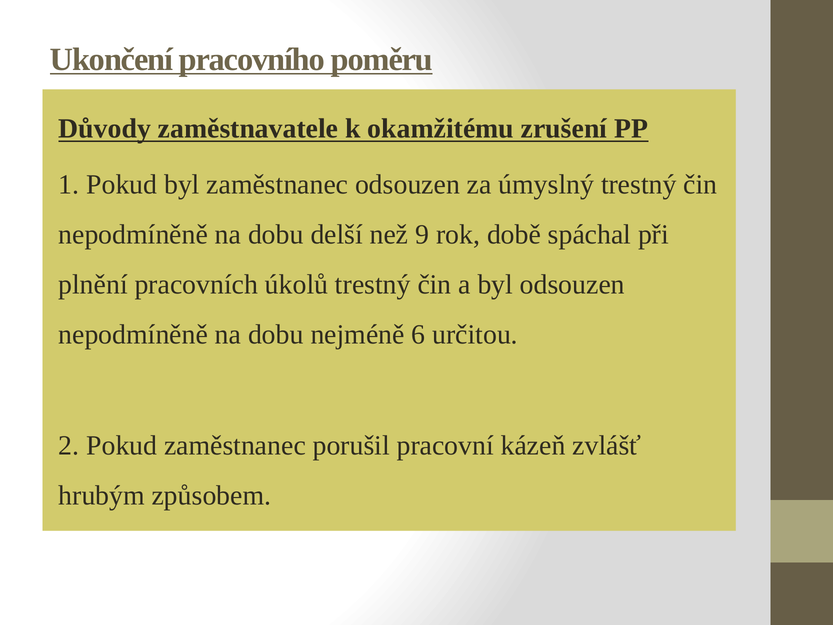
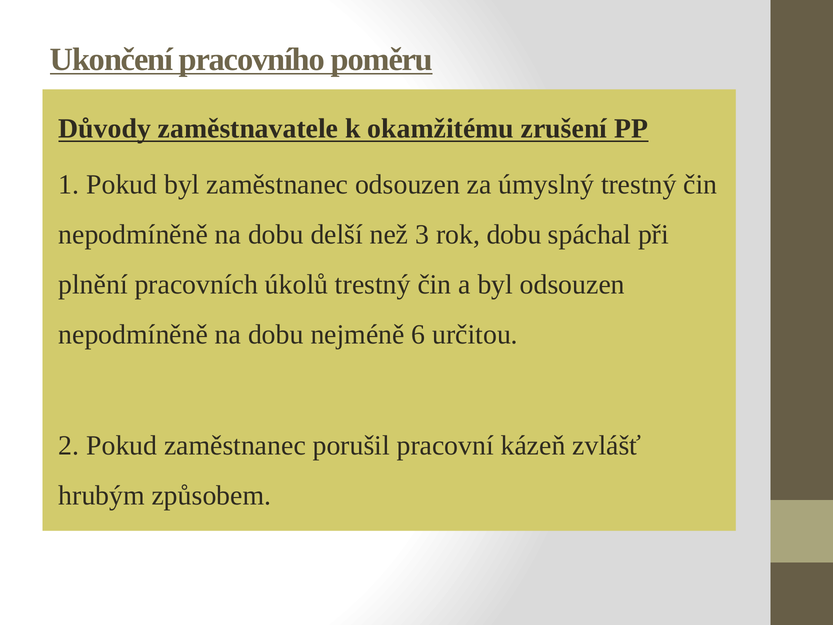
9: 9 -> 3 (422, 234)
rok době: době -> dobu (514, 234)
